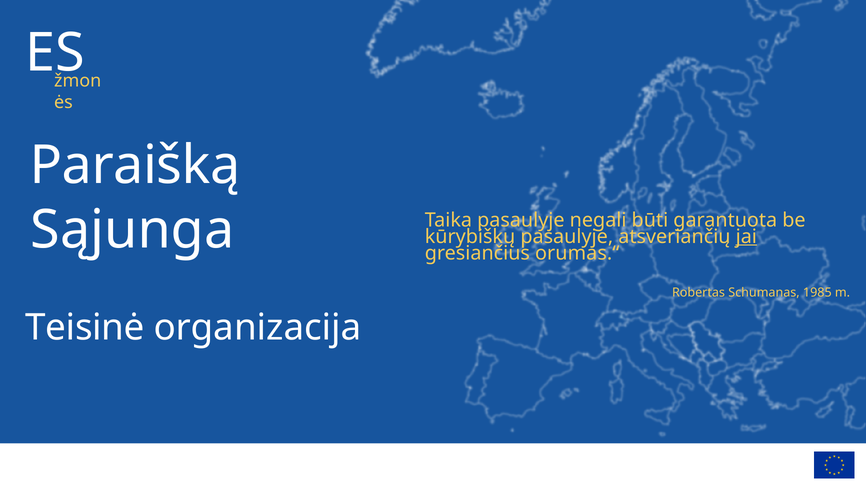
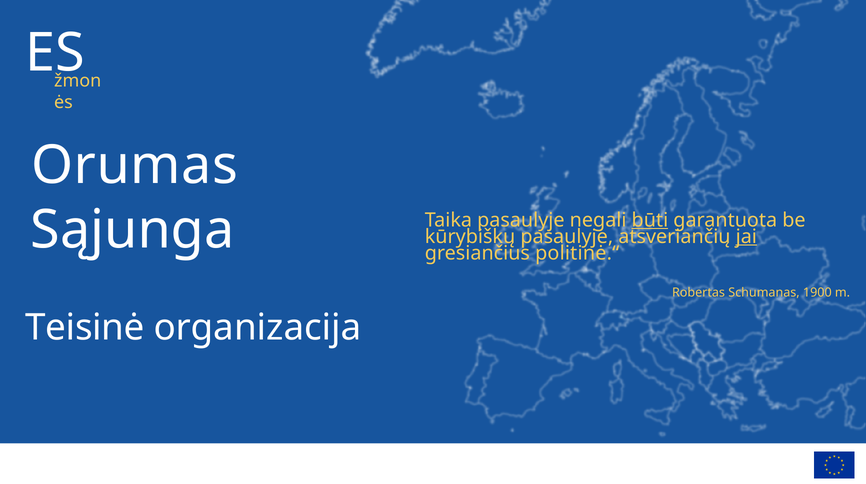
Paraišką: Paraišką -> Orumas (135, 165)
būti underline: none -> present (650, 220)
orumas.“: orumas.“ -> politinė.“ (577, 253)
1985: 1985 -> 1900 (817, 293)
